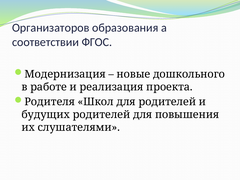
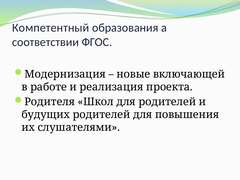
Организаторов: Организаторов -> Компетентный (51, 28)
дошкольного: дошкольного -> включающей (189, 74)
